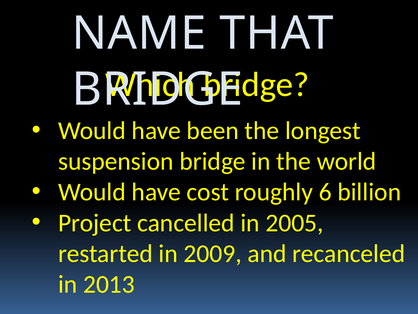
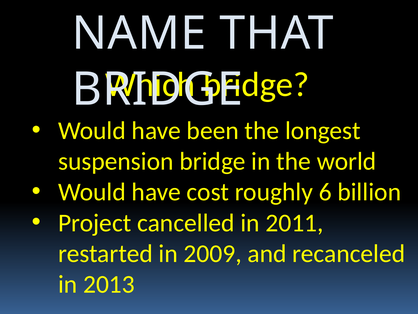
2005: 2005 -> 2011 (295, 223)
